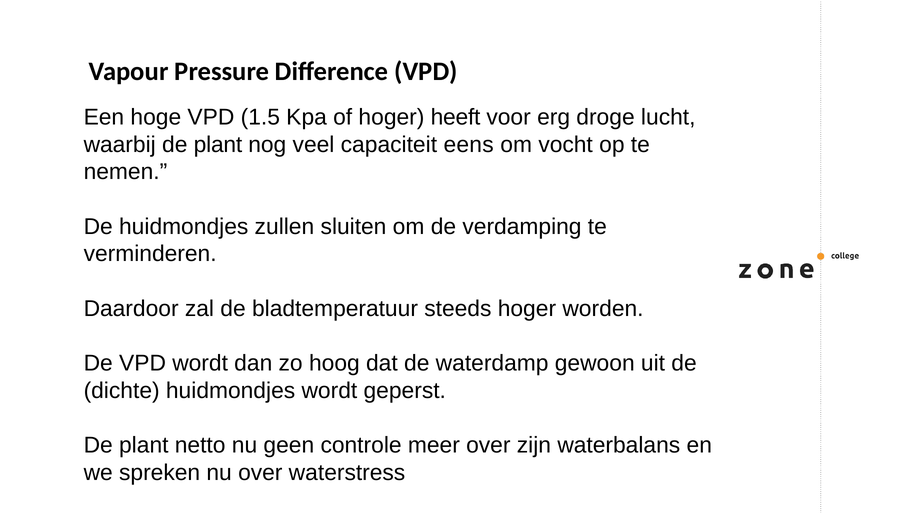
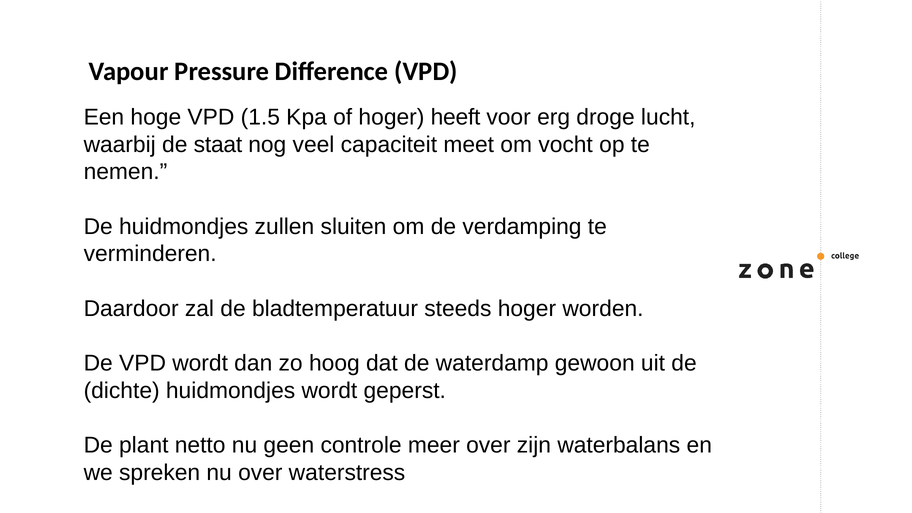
waarbij de plant: plant -> staat (218, 144)
eens: eens -> meet (469, 144)
